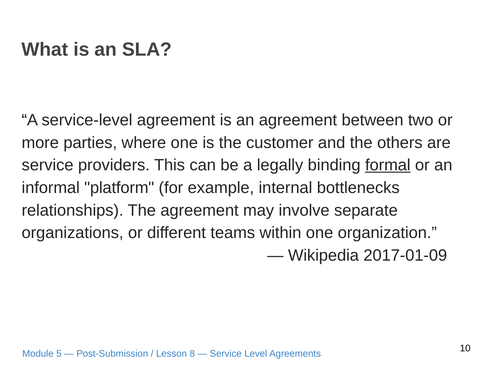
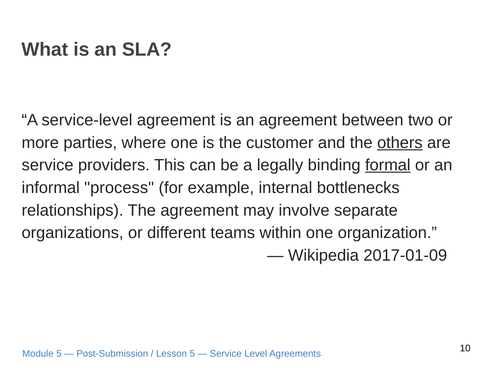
others underline: none -> present (400, 143)
platform: platform -> process (119, 188)
Lesson 8: 8 -> 5 (192, 354)
